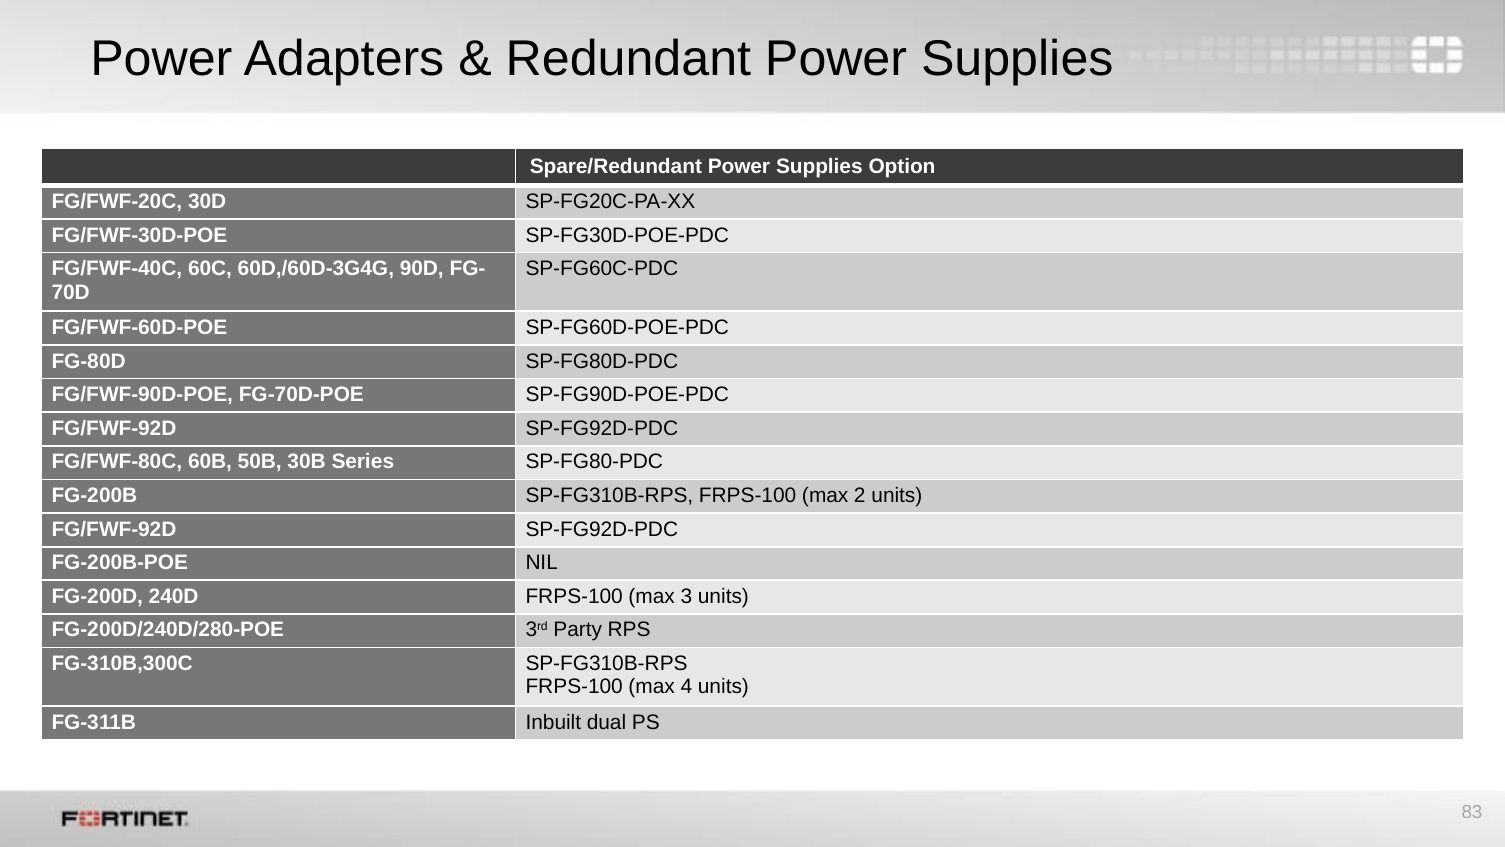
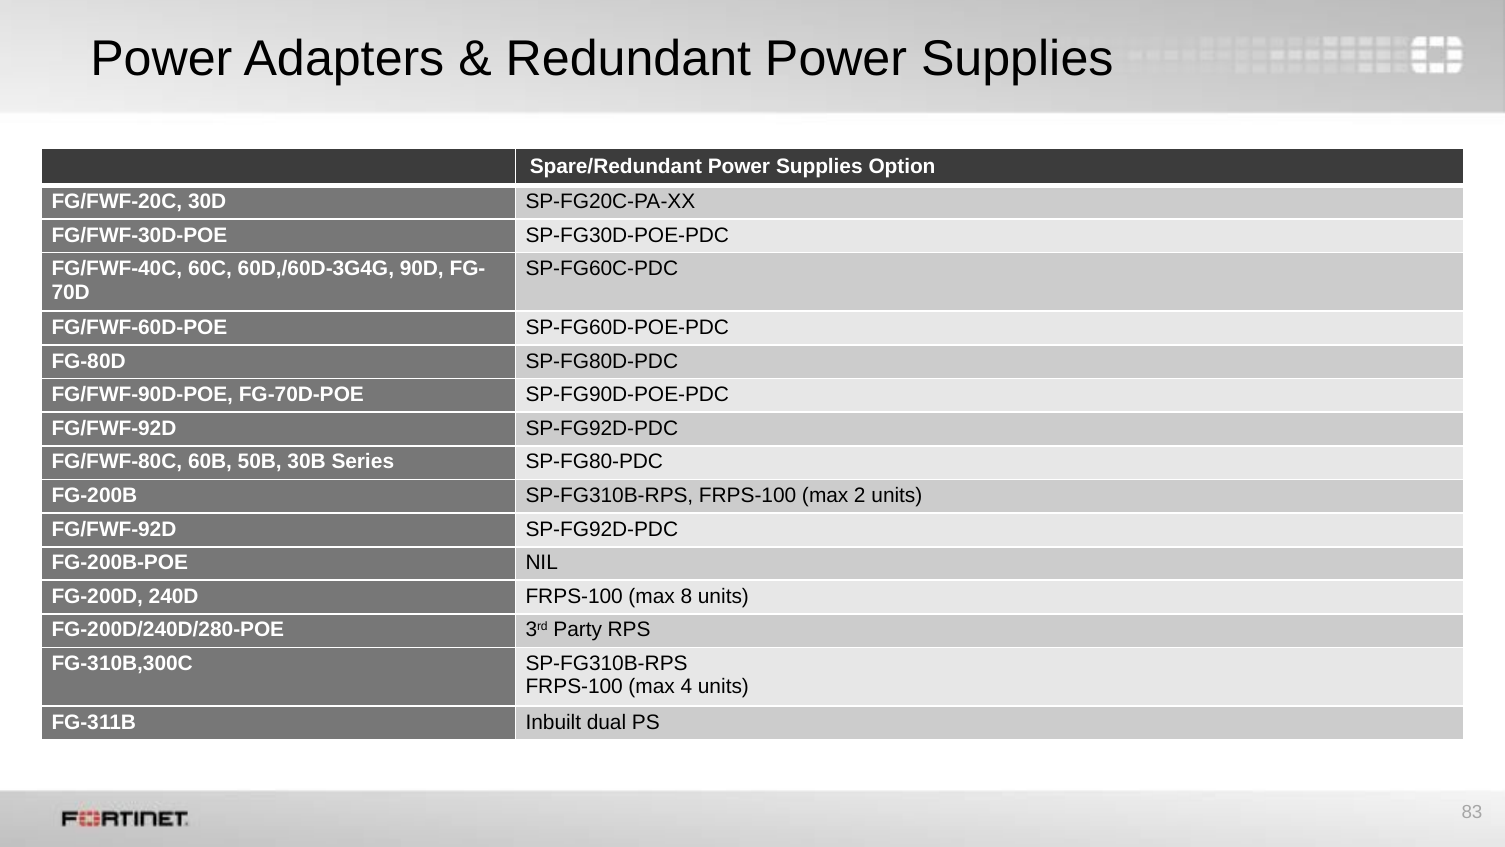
3: 3 -> 8 (686, 596)
